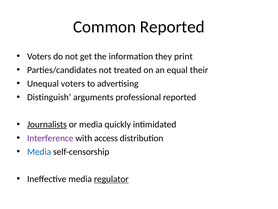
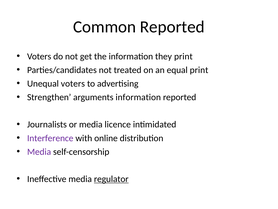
equal their: their -> print (199, 70)
Distinguish: Distinguish -> Strengthen (49, 97)
arguments professional: professional -> information (138, 97)
Journalists underline: present -> none (47, 124)
quickly: quickly -> licence (118, 124)
access: access -> online (106, 138)
Media colour: blue -> purple (39, 151)
